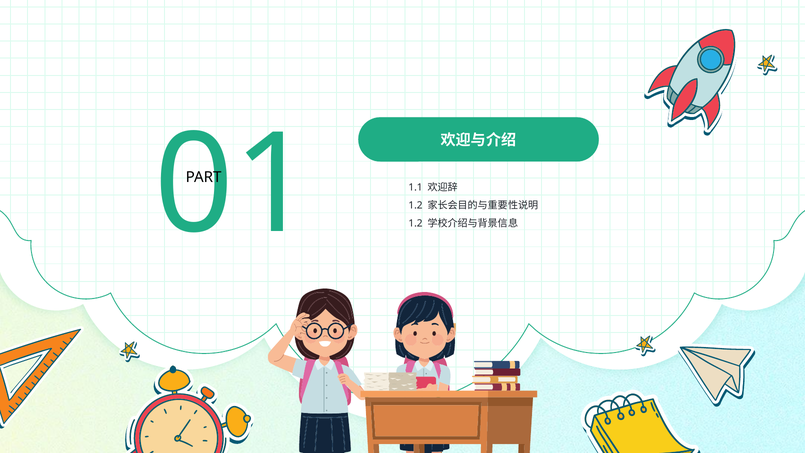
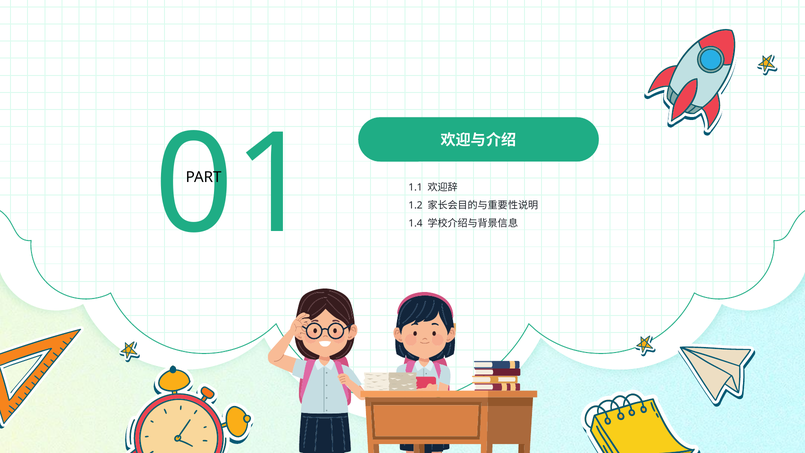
1.2: 1.2 -> 1.4 (416, 224)
